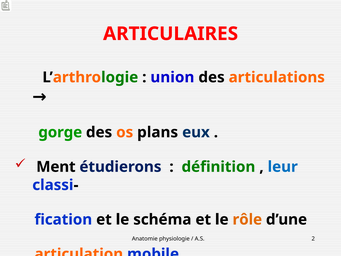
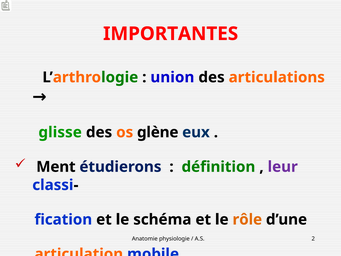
ARTICULAIRES: ARTICULAIRES -> IMPORTANTES (171, 34)
gorge: gorge -> glisse (60, 132)
plans: plans -> glène (158, 132)
leur colour: blue -> purple (283, 167)
